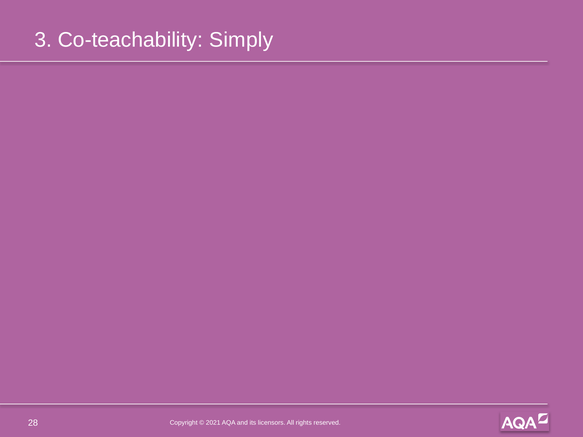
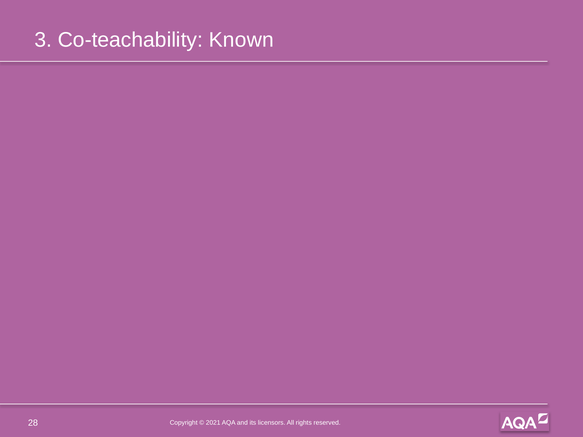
Simply: Simply -> Known (241, 40)
